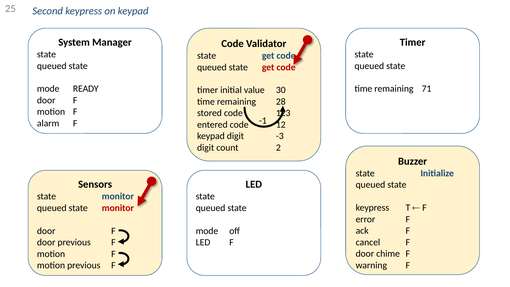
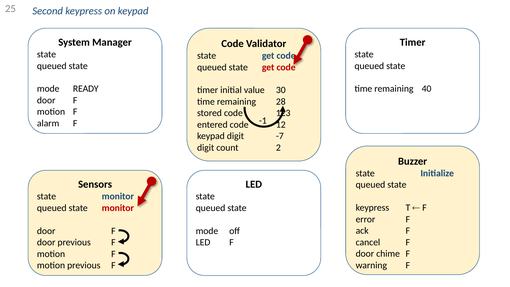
71: 71 -> 40 (427, 89)
-3: -3 -> -7 (280, 136)
